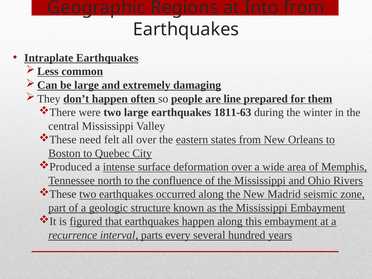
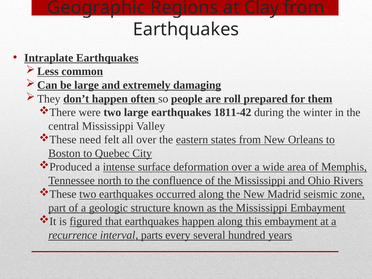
Into: Into -> Clay (262, 8)
line: line -> roll (232, 99)
1811-63: 1811-63 -> 1811-42 (233, 112)
